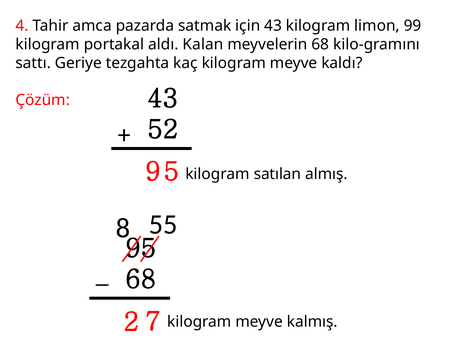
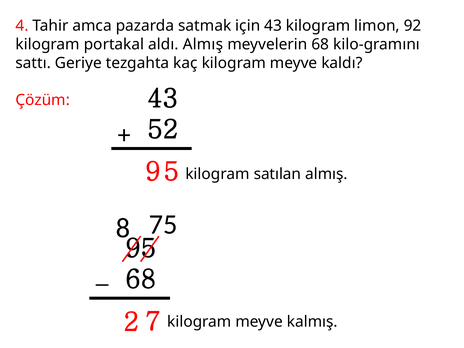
99: 99 -> 92 (413, 26)
aldı Kalan: Kalan -> Almış (203, 44)
55: 55 -> 75 (163, 224)
